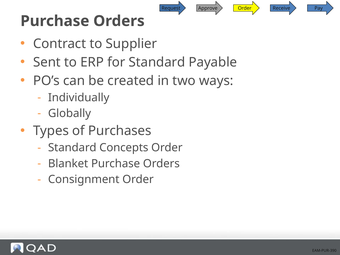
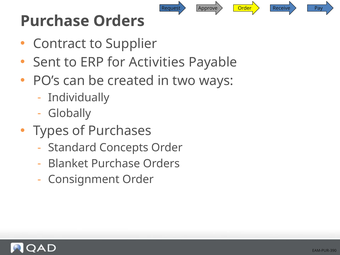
for Standard: Standard -> Activities (157, 62)
